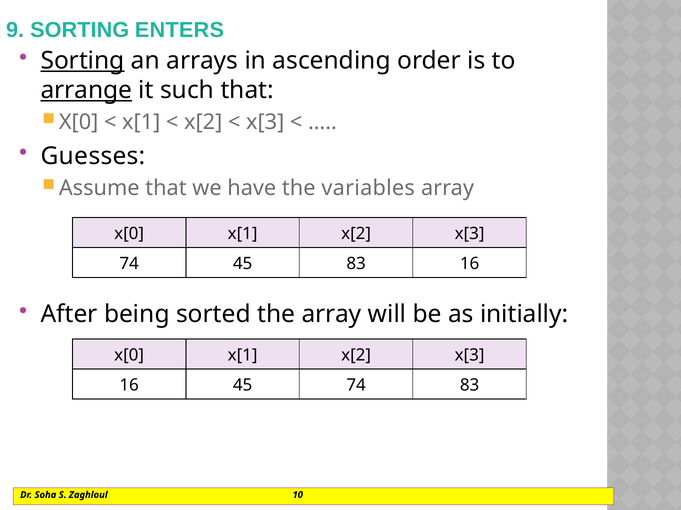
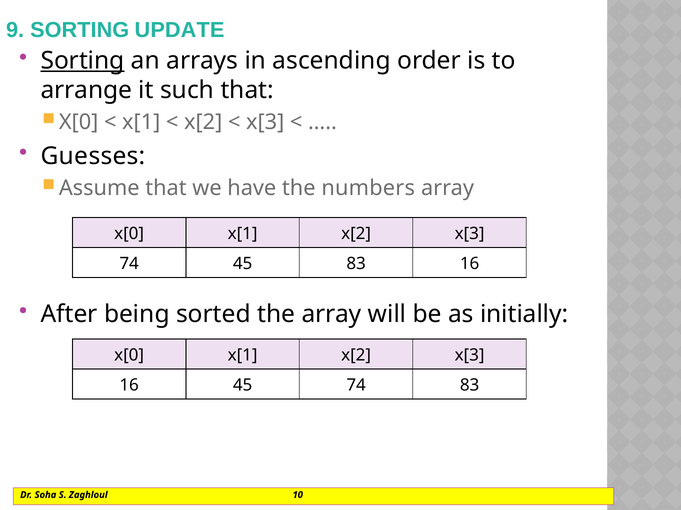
ENTERS: ENTERS -> UPDATE (179, 30)
arrange underline: present -> none (86, 90)
variables: variables -> numbers (368, 188)
